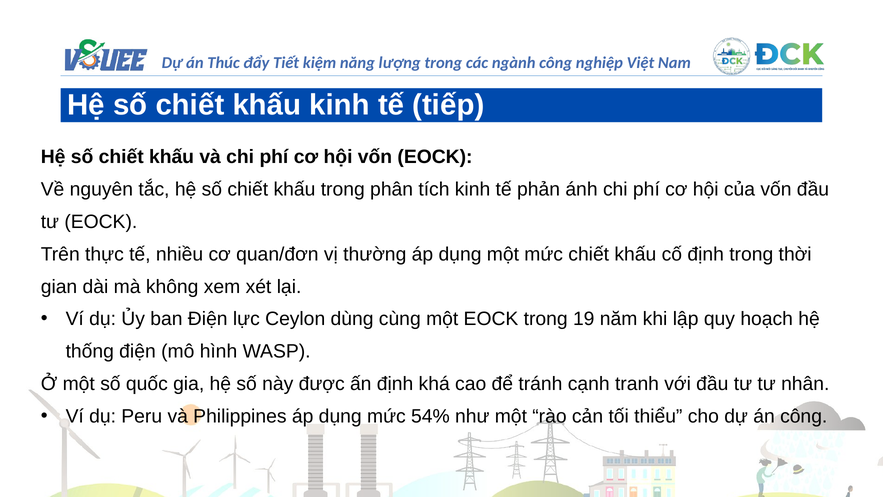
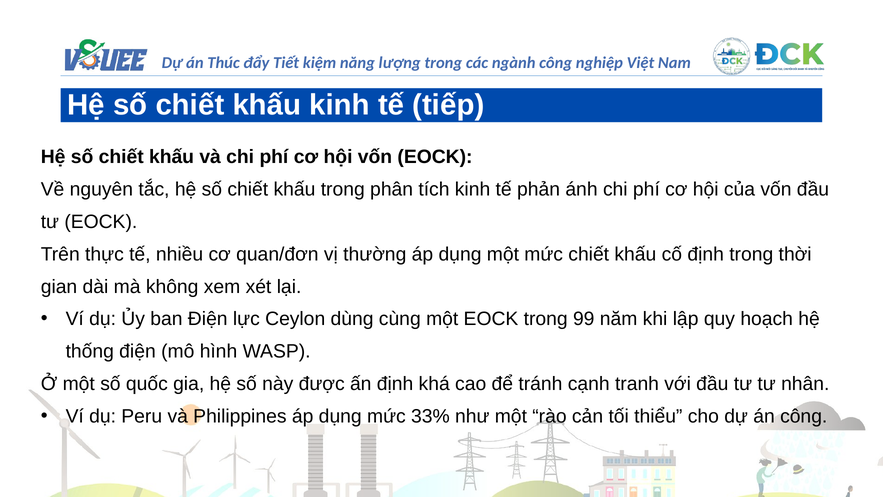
19: 19 -> 99 (584, 319)
54%: 54% -> 33% (430, 416)
